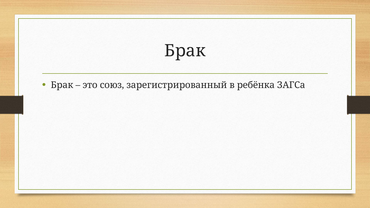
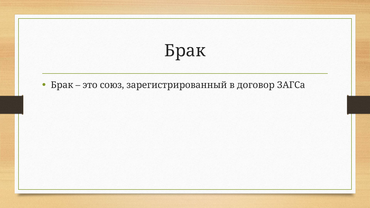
ребёнка: ребёнка -> договор (256, 85)
